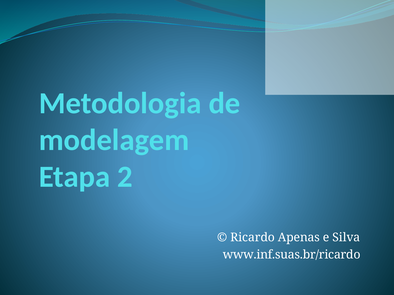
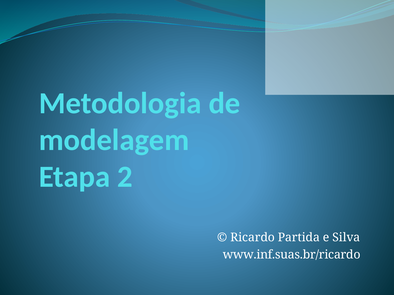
Apenas: Apenas -> Partida (299, 238)
